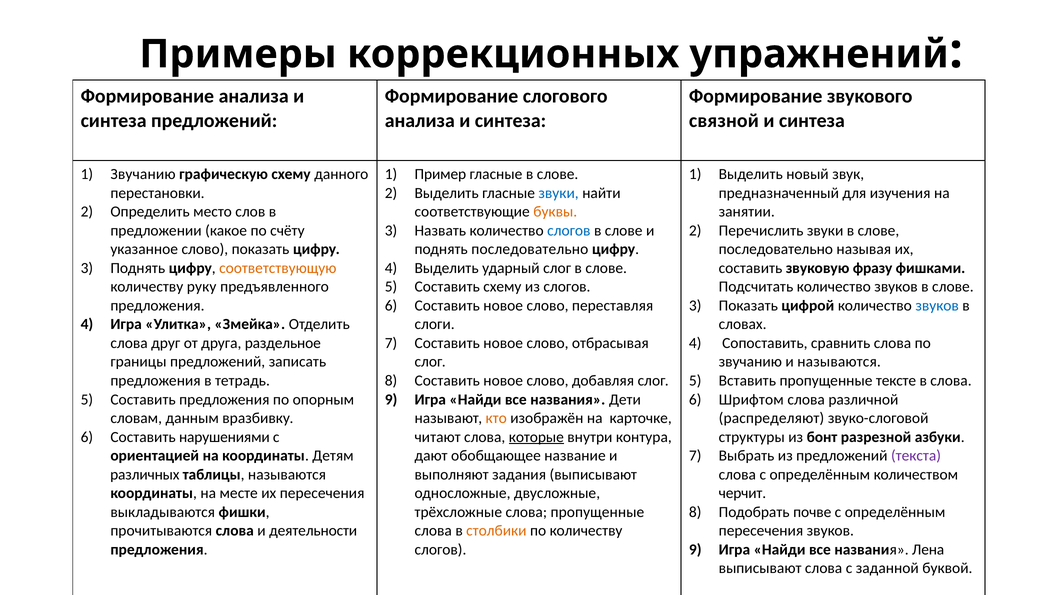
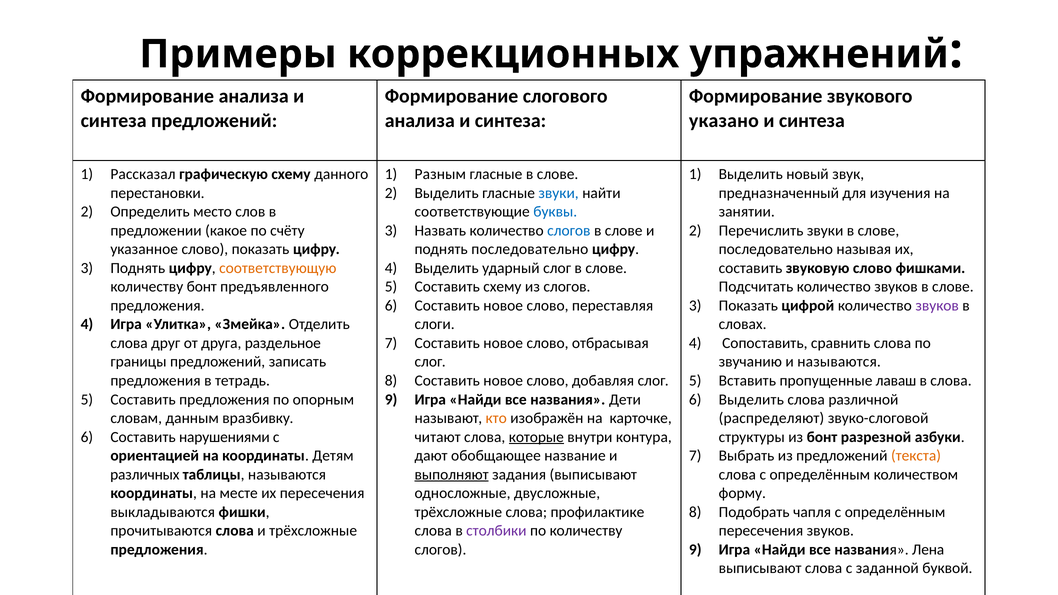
связной: связной -> указано (724, 121)
Звучанию: Звучанию -> Рассказал (143, 174)
Пример: Пример -> Разным (440, 174)
буквы colour: orange -> blue (555, 212)
звуковую фразу: фразу -> слово (872, 268)
количеству руку: руку -> бонт (202, 287)
звуков colour: blue -> purple (937, 306)
тексте: тексте -> лаваш (896, 381)
Шрифтом: Шрифтом -> Выделить (751, 399)
текста colour: purple -> orange (916, 456)
выполняют underline: none -> present (452, 475)
черчит: черчит -> форму (742, 493)
слова пропущенные: пропущенные -> профилактике (597, 512)
почве: почве -> чапля (812, 512)
и деятельности: деятельности -> трёхсложные (313, 531)
столбики colour: orange -> purple (496, 531)
